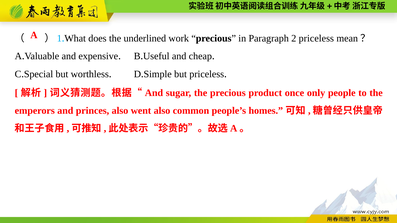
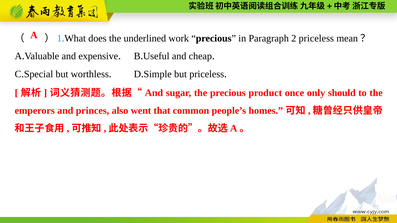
people: people -> should (342, 93)
went also: also -> that (162, 111)
